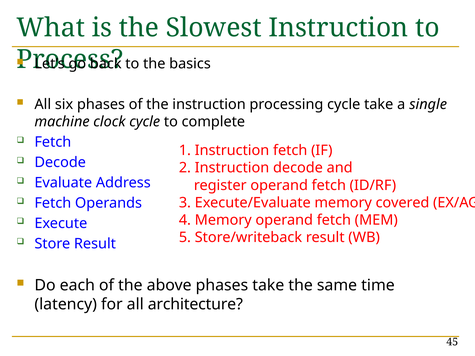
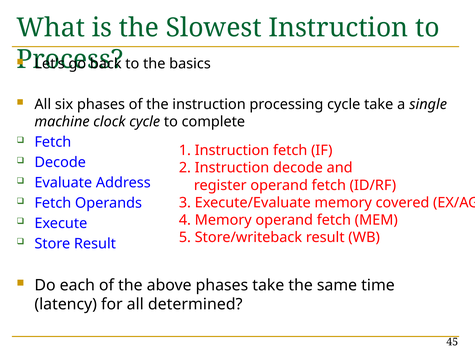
architecture: architecture -> determined (195, 305)
